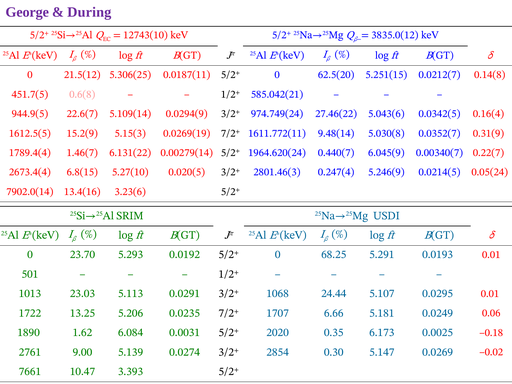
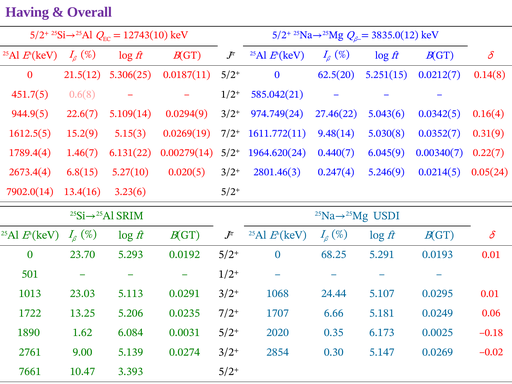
George: George -> Having (27, 12)
During: During -> Overall (89, 12)
